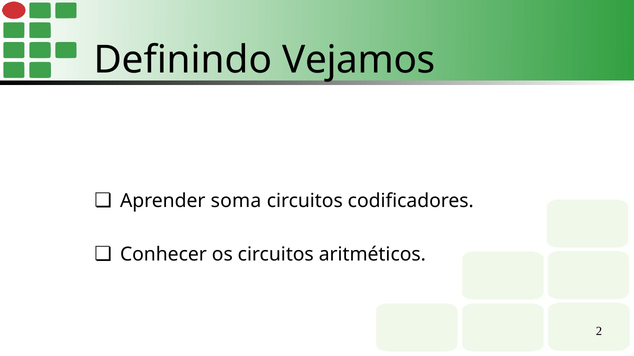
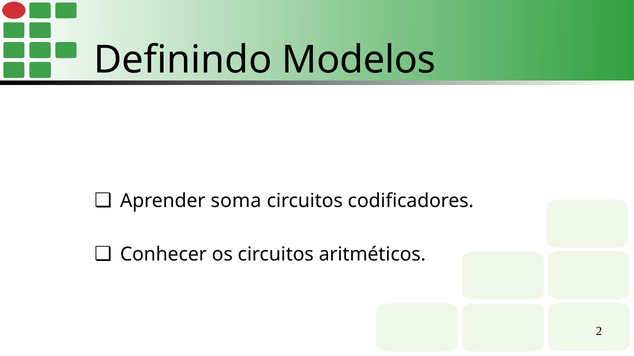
Vejamos: Vejamos -> Modelos (359, 60)
